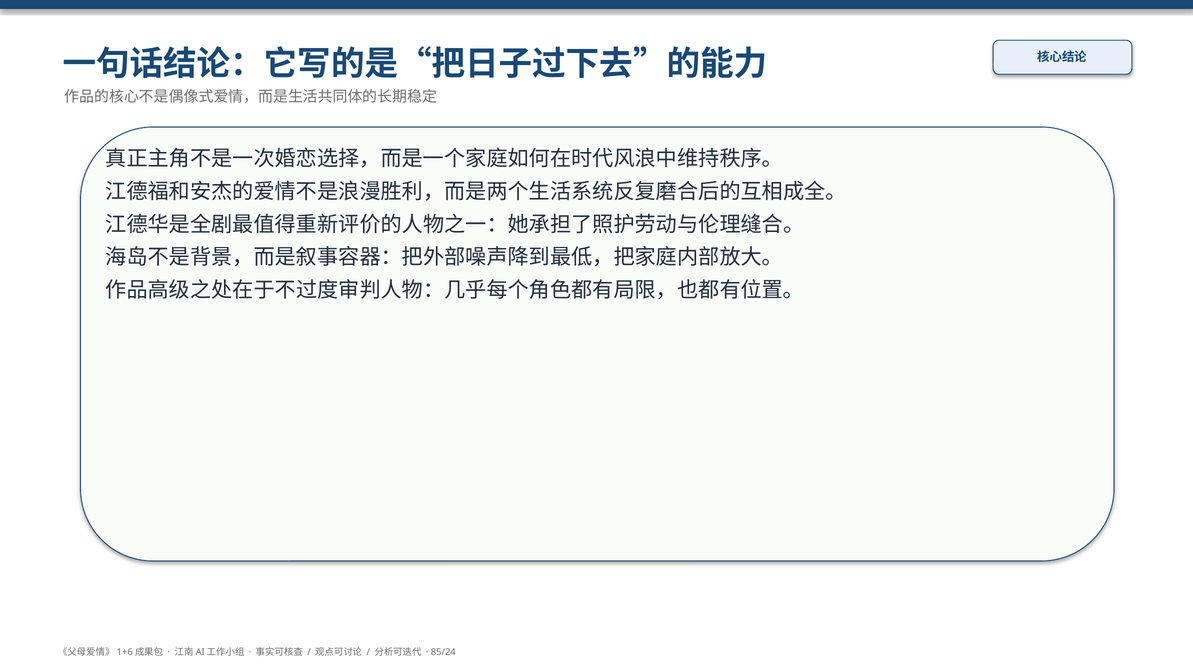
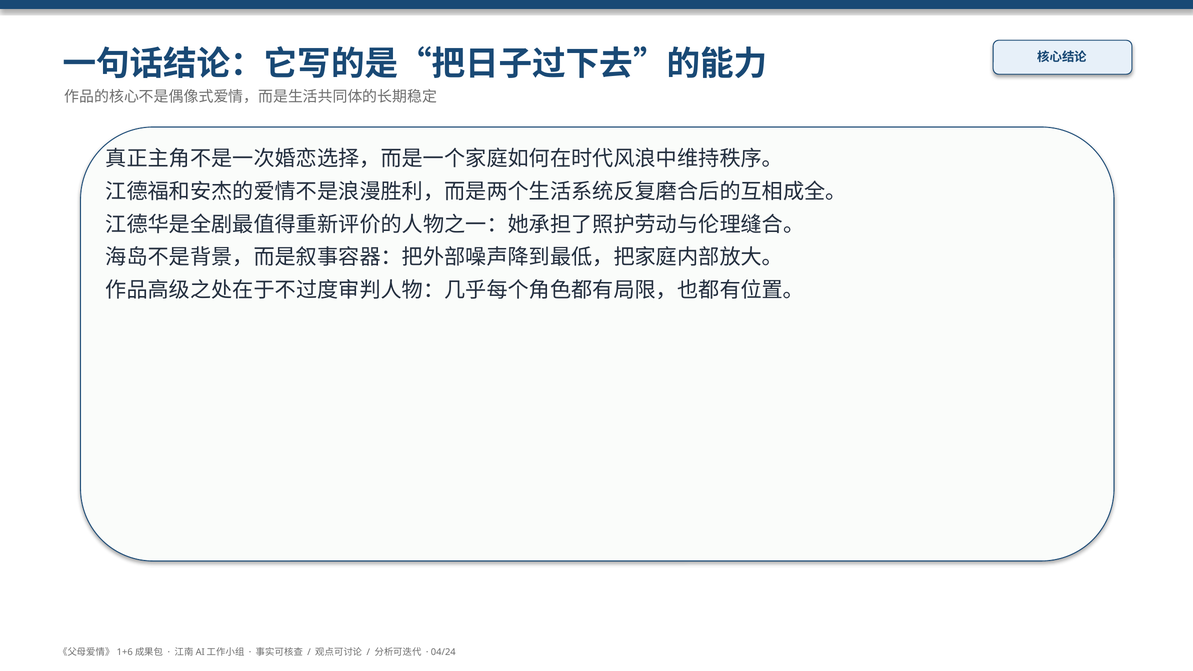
85/24: 85/24 -> 04/24 (443, 652)
